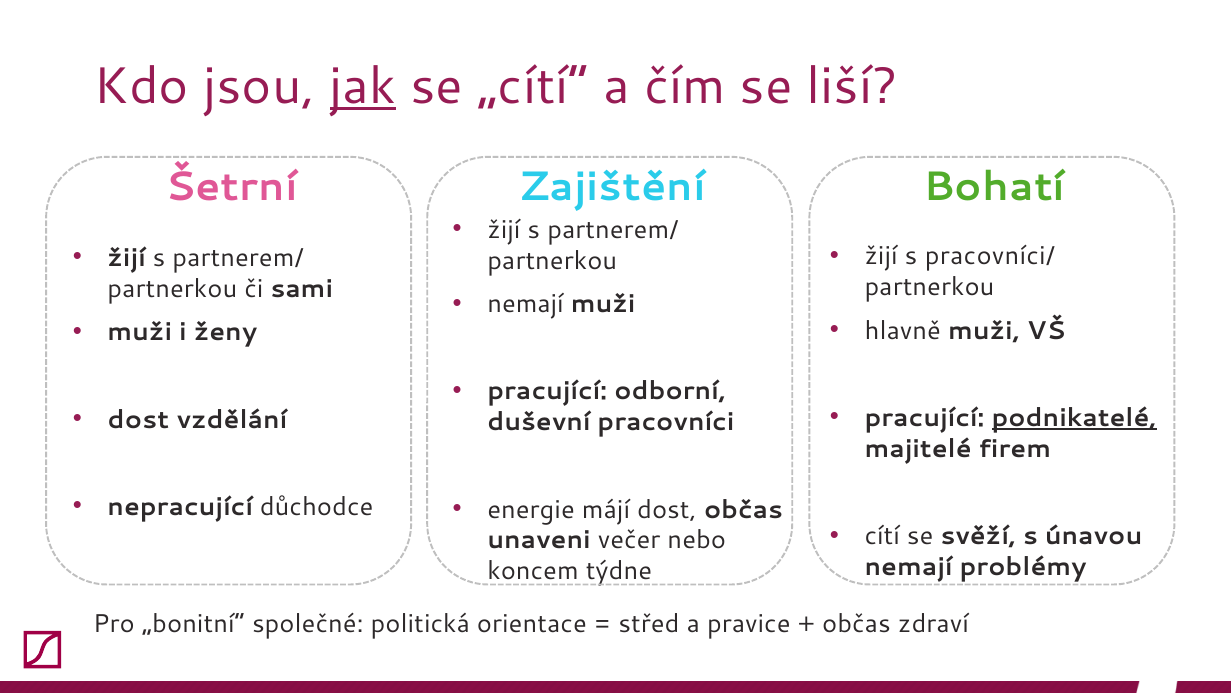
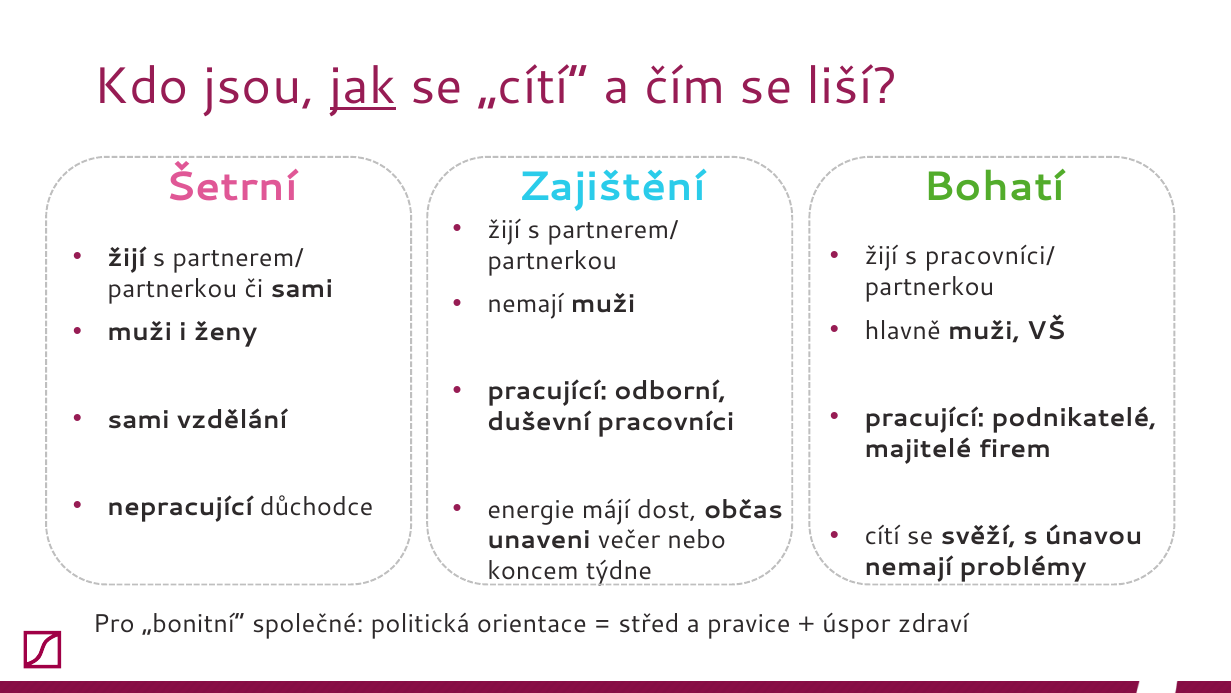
podnikatelé underline: present -> none (1074, 418)
dost: dost -> sami (139, 419)
občas: občas -> úspor (856, 623)
